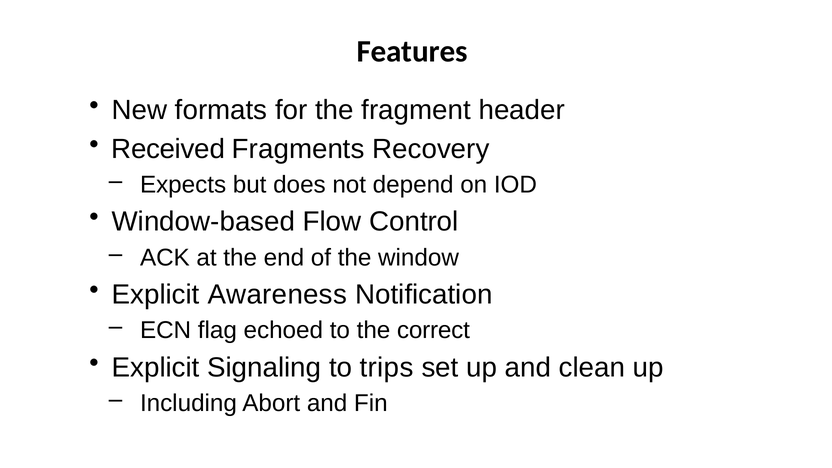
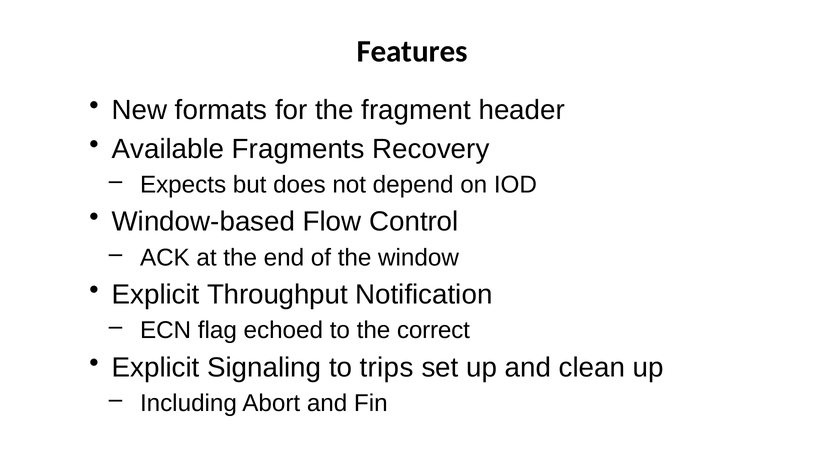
Received: Received -> Available (168, 149)
Awareness: Awareness -> Throughput (277, 295)
